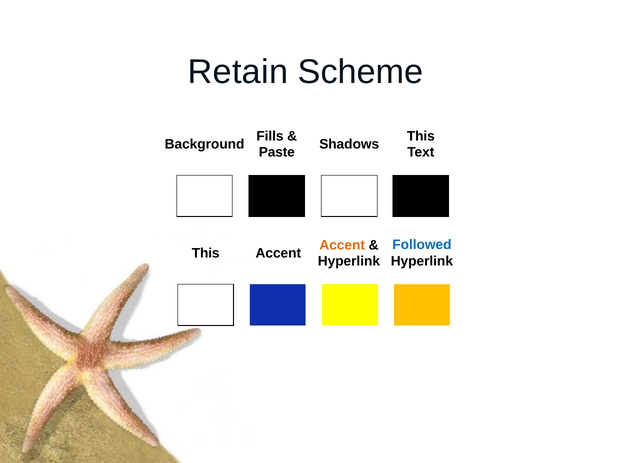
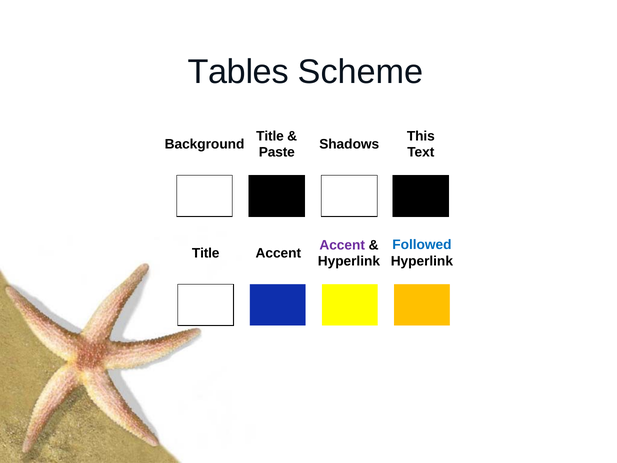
Retain: Retain -> Tables (238, 72)
Fills: Fills -> Title (270, 136)
Accent colour: orange -> purple (342, 245)
This: This -> Title (206, 253)
